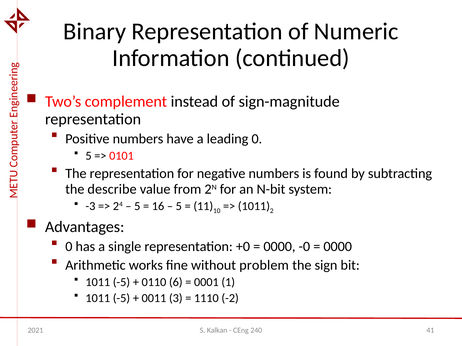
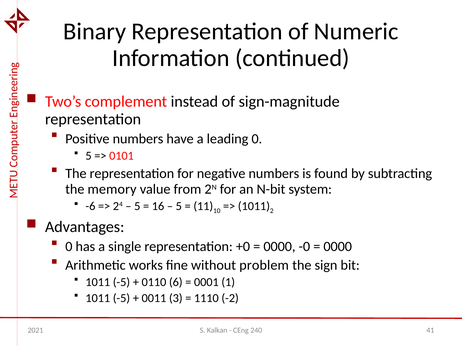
describe: describe -> memory (112, 189)
-3: -3 -> -6 (90, 206)
